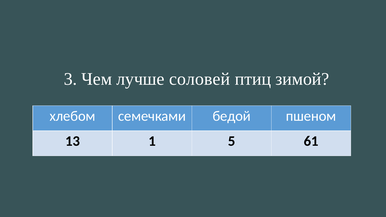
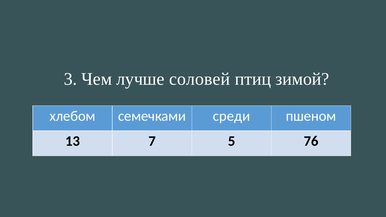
бедой: бедой -> среди (231, 116)
1: 1 -> 7 (152, 141)
61: 61 -> 76 (311, 141)
